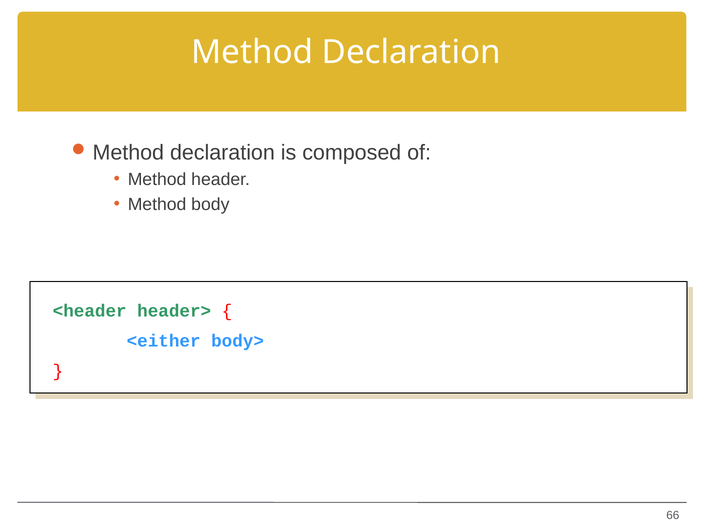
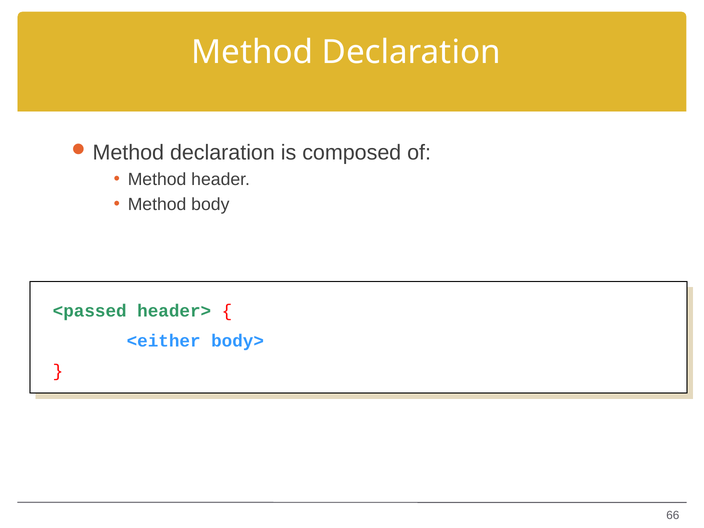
<header: <header -> <passed (90, 311)
